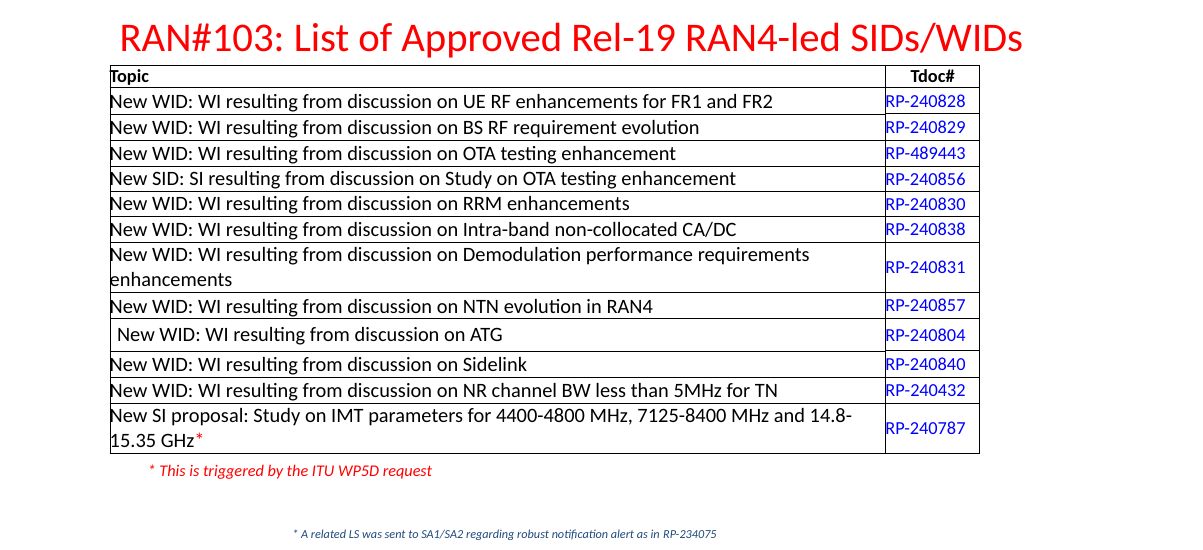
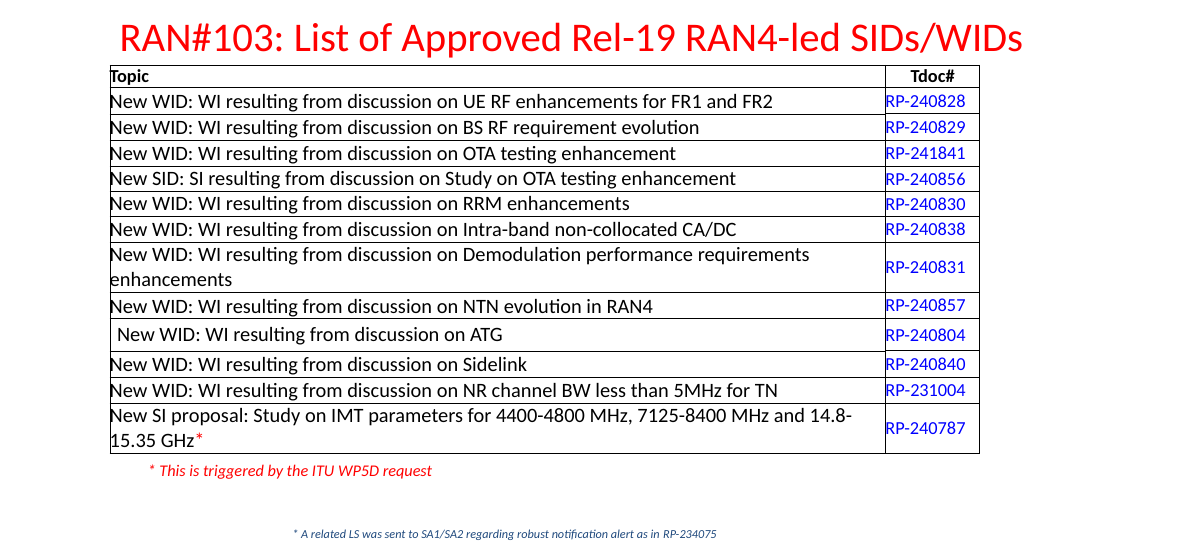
RP-489443: RP-489443 -> RP-241841 (926, 153)
RP-240432: RP-240432 -> RP-231004 (926, 391)
